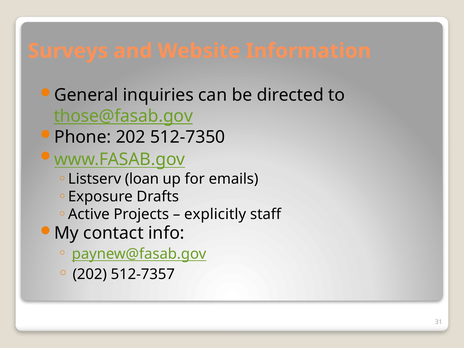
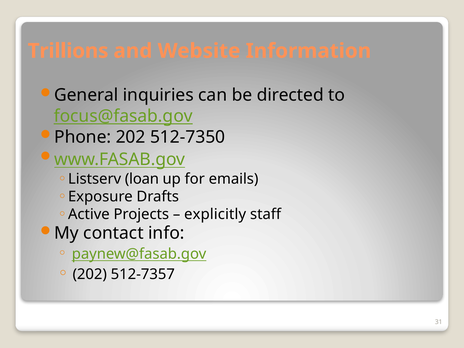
Surveys: Surveys -> Trillions (68, 51)
those@fasab.gov: those@fasab.gov -> focus@fasab.gov (123, 116)
